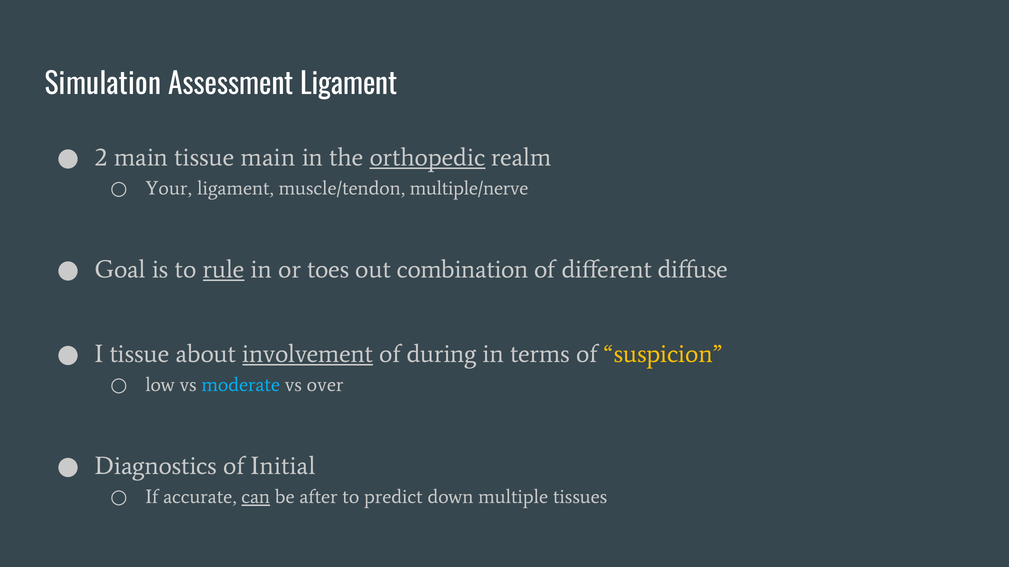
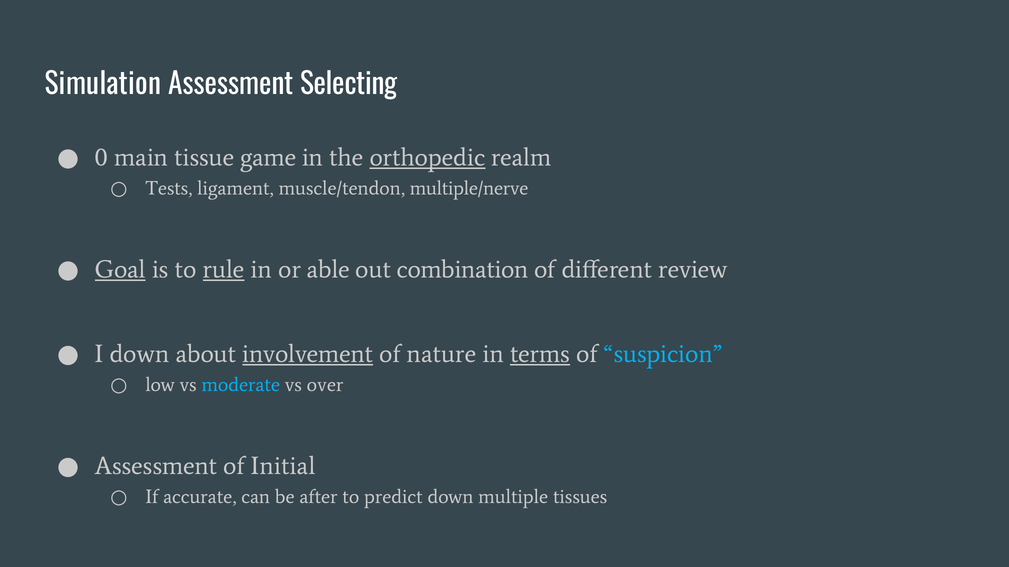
Assessment Ligament: Ligament -> Selecting (349, 85)
2: 2 -> 0 (102, 158)
tissue main: main -> game (268, 158)
Your: Your -> Tests (169, 188)
Goal underline: none -> present (120, 270)
toes: toes -> able (328, 270)
diffuse: diffuse -> review (693, 270)
I tissue: tissue -> down (140, 354)
during: during -> nature (442, 354)
terms underline: none -> present (540, 354)
suspicion colour: yellow -> light blue (663, 354)
Diagnostics: Diagnostics -> Assessment (156, 467)
can underline: present -> none (256, 497)
